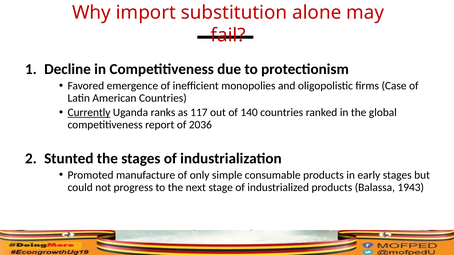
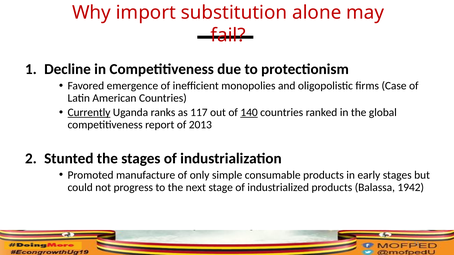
140 underline: none -> present (249, 113)
2036: 2036 -> 2013 (200, 125)
1943: 1943 -> 1942 (411, 188)
